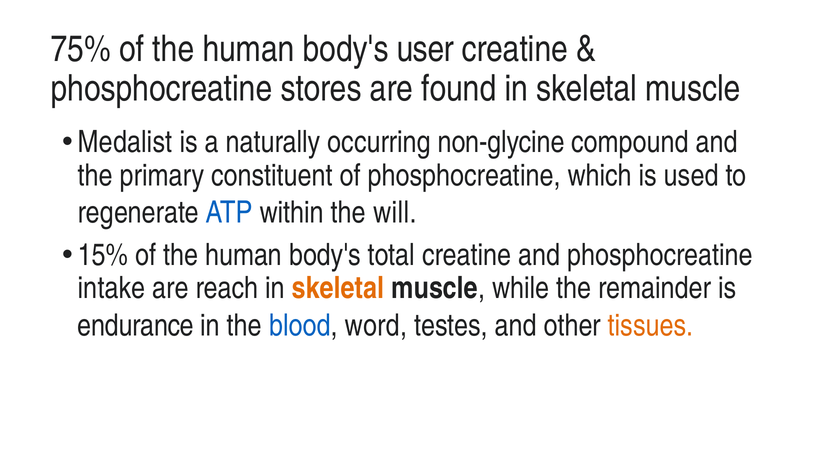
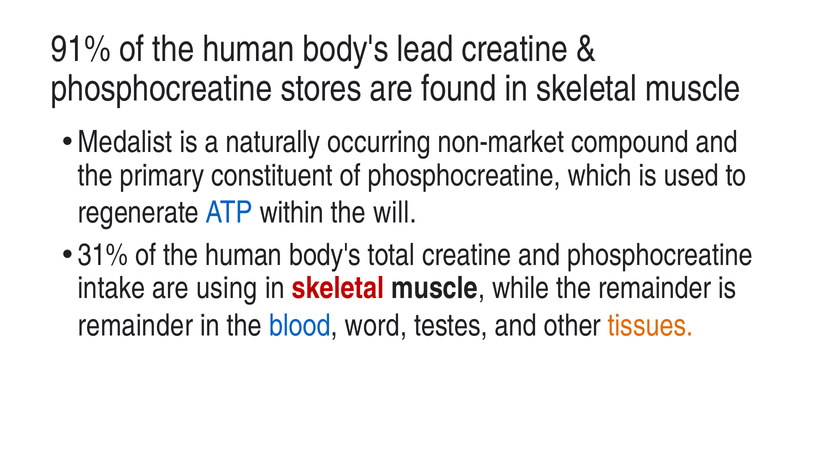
75%: 75% -> 91% (81, 49)
user: user -> lead (425, 49)
non-glycine: non-glycine -> non-market (501, 142)
15%: 15% -> 31% (103, 255)
reach: reach -> using (227, 288)
skeletal colour: orange -> red (338, 288)
endurance: endurance -> remainder (135, 325)
